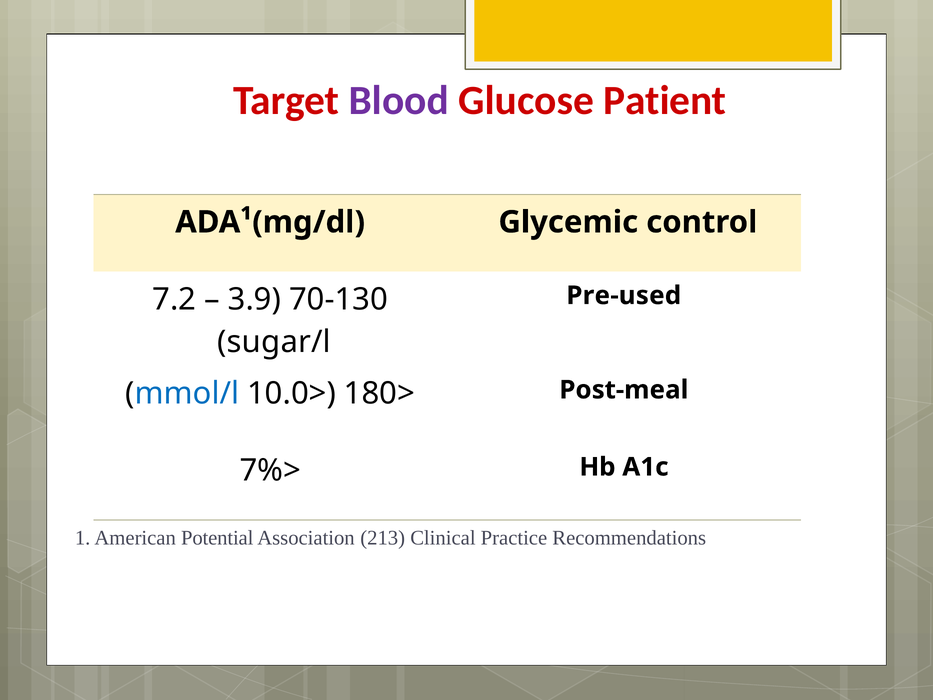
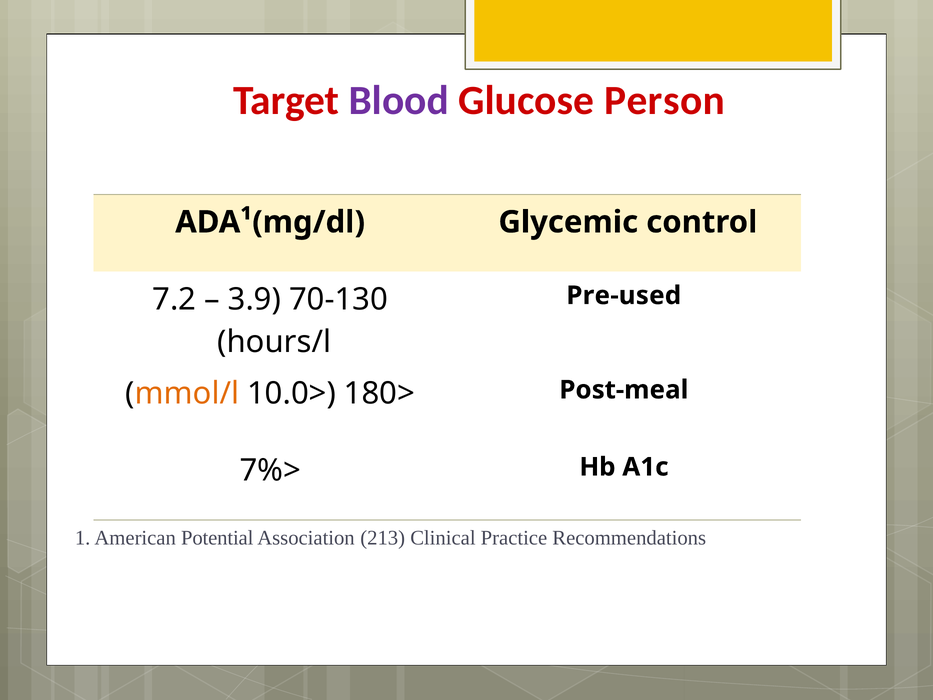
Patient: Patient -> Person (665, 100)
sugar/l: sugar/l -> hours/l (279, 342)
mmol/l colour: blue -> orange (187, 393)
